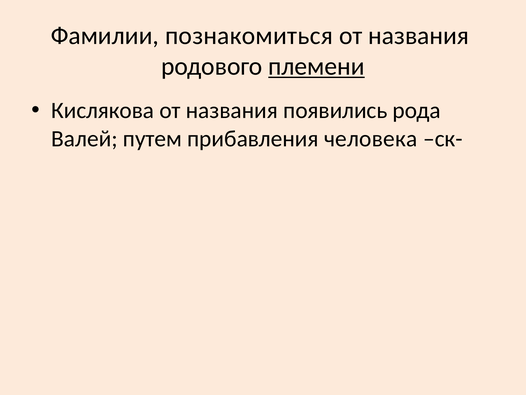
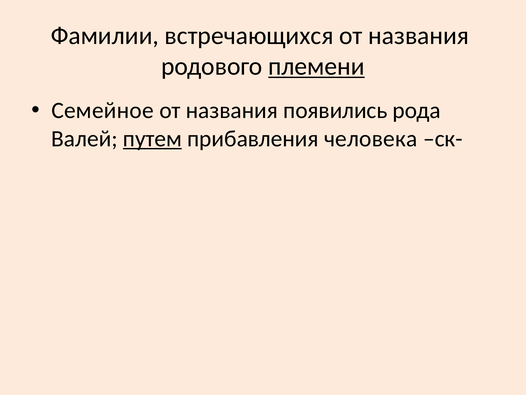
познакомиться: познакомиться -> встречающихся (249, 36)
Кислякова: Кислякова -> Семейное (103, 110)
путем underline: none -> present (152, 138)
